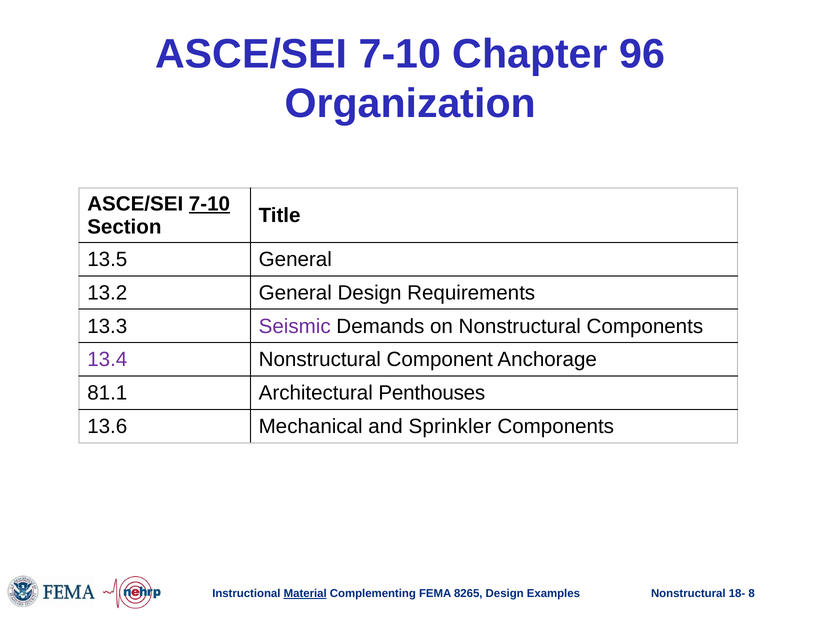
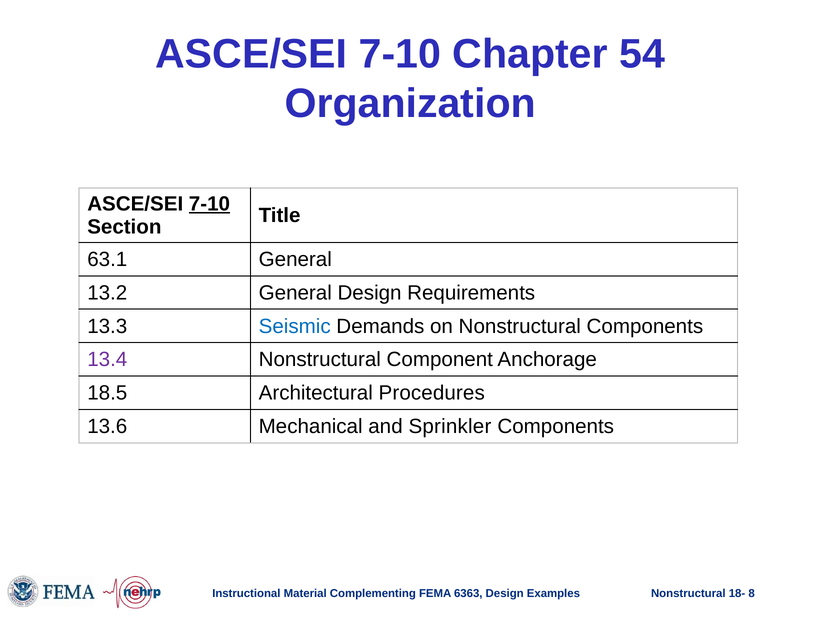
96: 96 -> 54 (642, 54)
13.5: 13.5 -> 63.1 (107, 259)
Seismic colour: purple -> blue (295, 326)
81.1: 81.1 -> 18.5 (107, 393)
Penthouses: Penthouses -> Procedures (432, 393)
Material underline: present -> none (305, 593)
8265: 8265 -> 6363 (468, 593)
